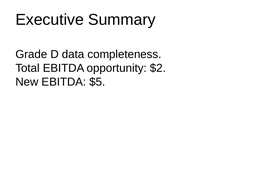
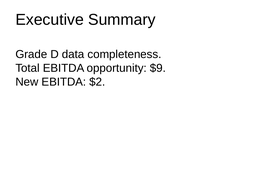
$2: $2 -> $9 (158, 68)
$5: $5 -> $2 (97, 82)
